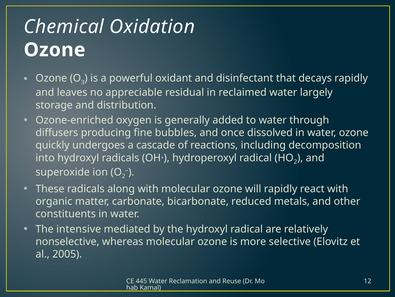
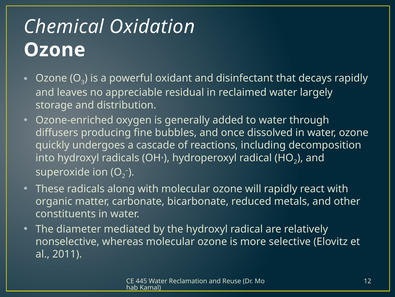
intensive: intensive -> diameter (79, 229)
2005: 2005 -> 2011 (67, 254)
